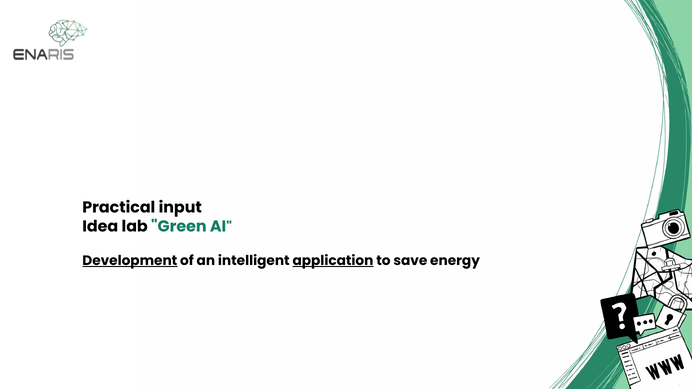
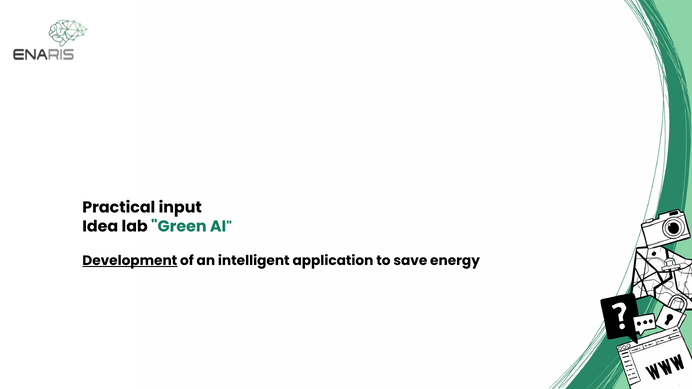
application underline: present -> none (333, 261)
